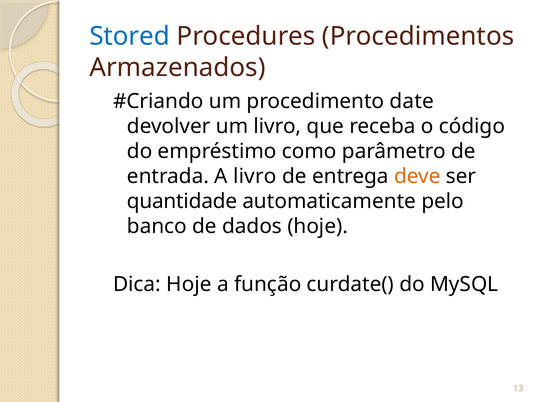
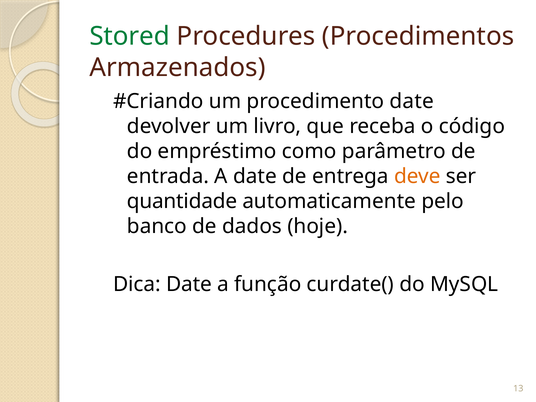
Stored colour: blue -> green (130, 36)
A livro: livro -> date (255, 176)
Dica Hoje: Hoje -> Date (189, 284)
